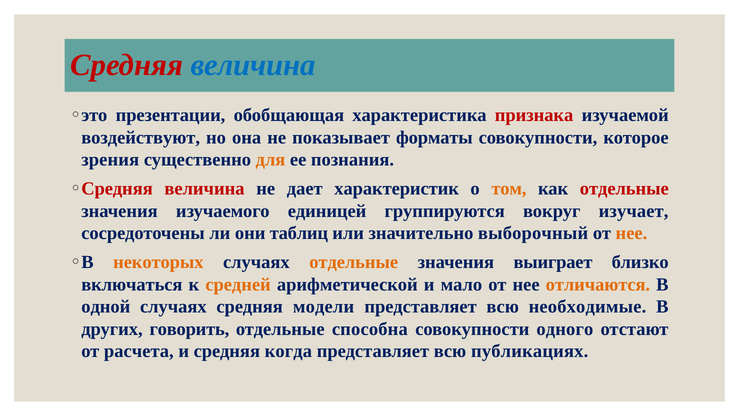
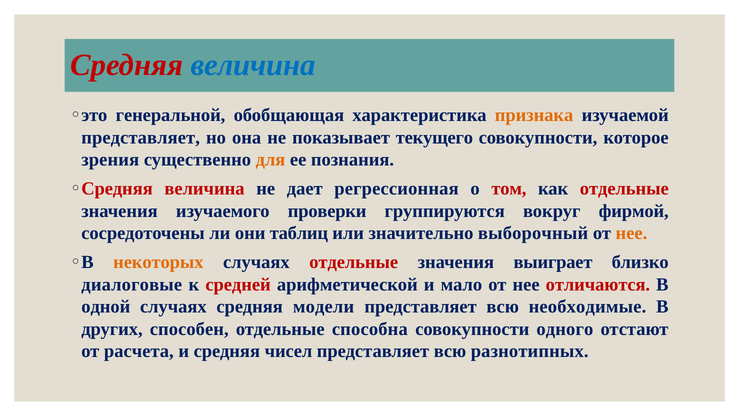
презентации: презентации -> генеральной (171, 115)
признака colour: red -> orange (534, 115)
воздействуют: воздействуют -> представляет (141, 137)
форматы: форматы -> текущего (434, 137)
характеристик: характеристик -> регрессионная (396, 189)
том colour: orange -> red (509, 189)
единицей: единицей -> проверки (327, 211)
изучает: изучает -> фирмой (634, 211)
отдельные colour: orange -> red (354, 262)
включаться: включаться -> диалоговые (132, 284)
средней colour: orange -> red (238, 284)
отличаются colour: orange -> red (598, 284)
говорить: говорить -> способен (189, 329)
когда: когда -> чисел (288, 351)
публикациях: публикациях -> разнотипных (530, 351)
